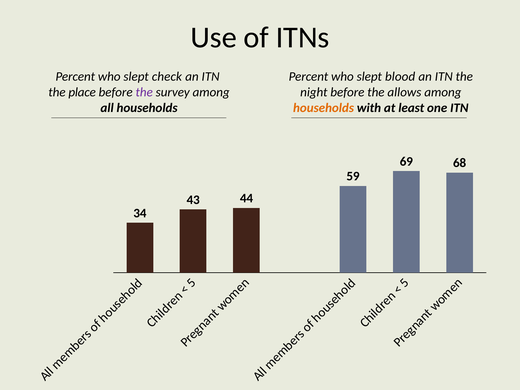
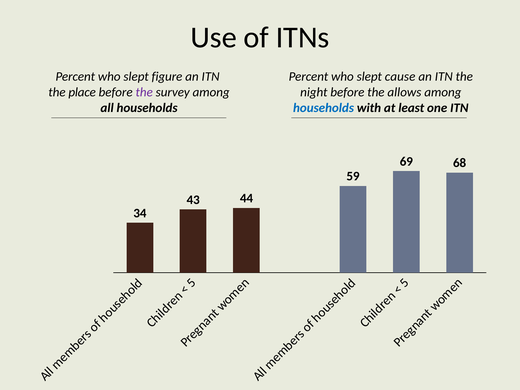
check: check -> figure (167, 77)
blood: blood -> cause (400, 77)
households colour: orange -> blue (324, 108)
